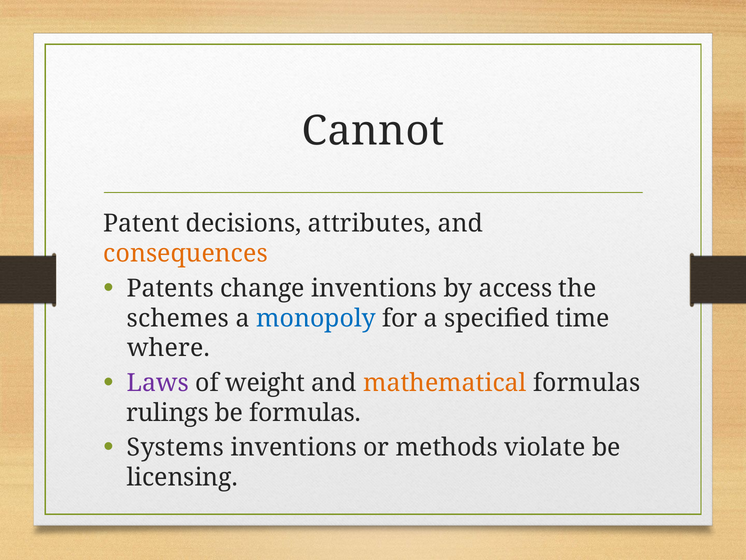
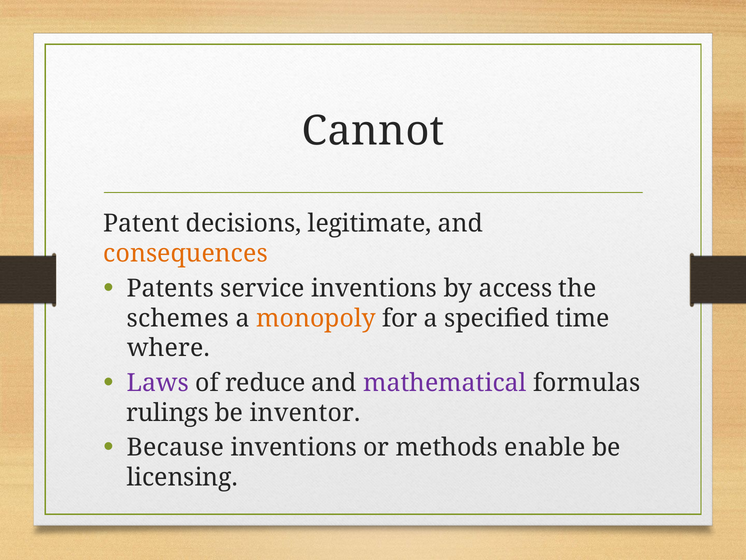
attributes: attributes -> legitimate (370, 224)
change: change -> service (262, 288)
monopoly colour: blue -> orange (316, 318)
weight: weight -> reduce (265, 383)
mathematical colour: orange -> purple (445, 383)
be formulas: formulas -> inventor (305, 413)
Systems: Systems -> Because (175, 447)
violate: violate -> enable (545, 447)
